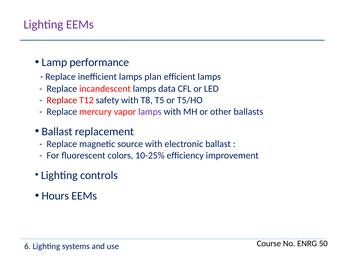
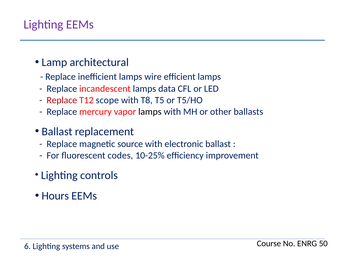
performance: performance -> architectural (99, 62)
plan: plan -> wire (153, 77)
safety: safety -> scope (107, 100)
lamps colour: purple -> black (150, 112)
colors: colors -> codes (120, 155)
